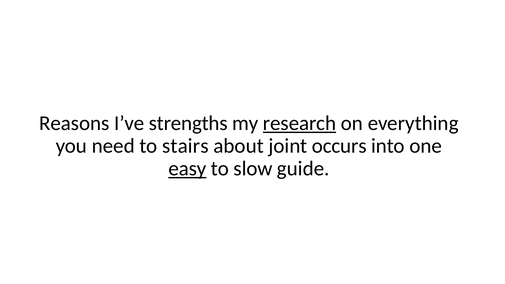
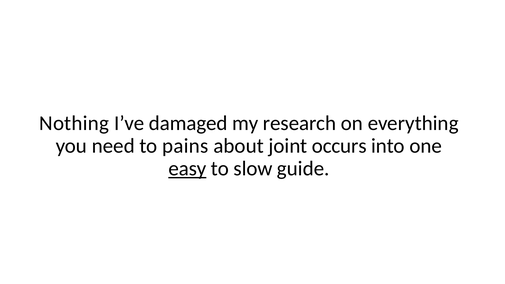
Reasons: Reasons -> Nothing (74, 123)
strengths: strengths -> damaged (188, 123)
research underline: present -> none (300, 123)
stairs: stairs -> pains (185, 146)
